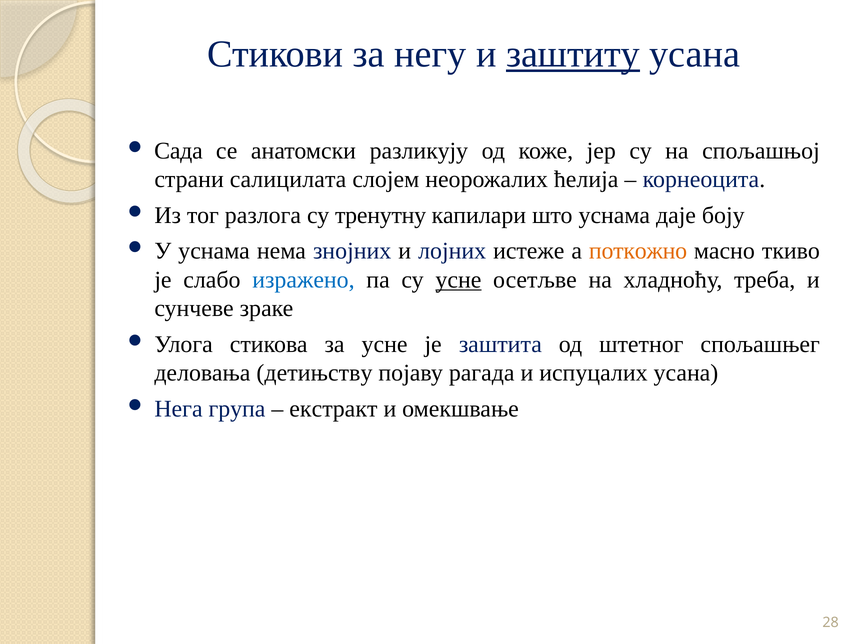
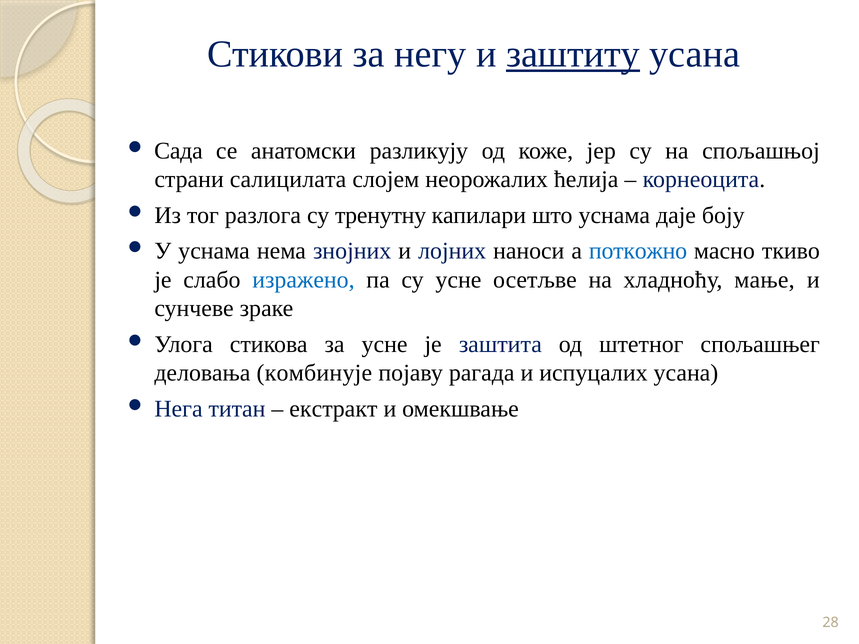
истеже: истеже -> наноси (529, 251)
поткожно colour: orange -> blue (638, 251)
усне underline: present -> none (458, 280)
треба: треба -> мање (765, 280)
детињству: детињству -> комбинује (314, 373)
група: група -> титан (237, 409)
